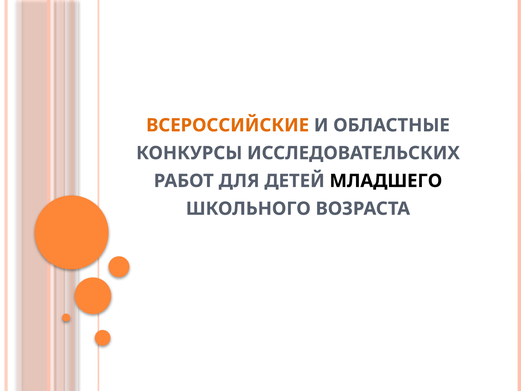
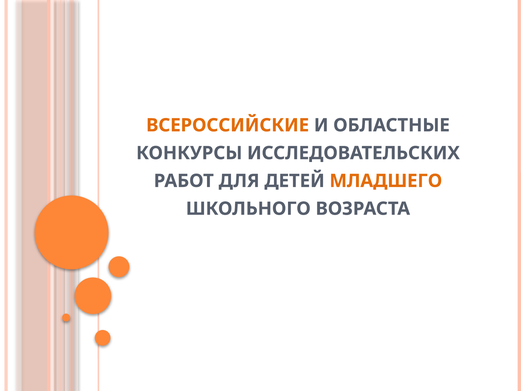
МЛАДШЕГО colour: black -> orange (386, 181)
